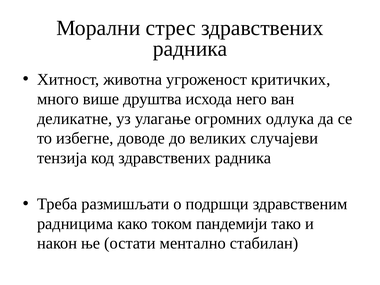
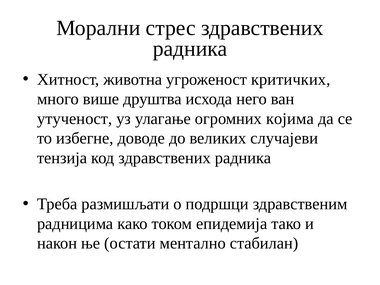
деликатне: деликатне -> утученост (75, 119)
одлука: одлука -> којима (290, 119)
пандемији: пандемији -> епидемија (232, 224)
